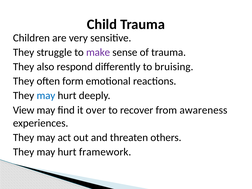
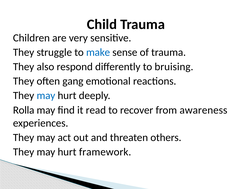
make colour: purple -> blue (98, 52)
form: form -> gang (73, 81)
View: View -> Rolla (24, 110)
over: over -> read (96, 110)
